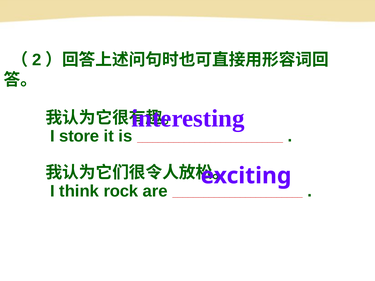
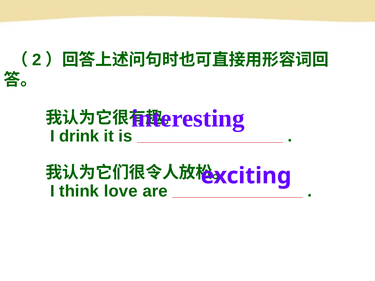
store: store -> drink (79, 136)
rock: rock -> love (121, 191)
